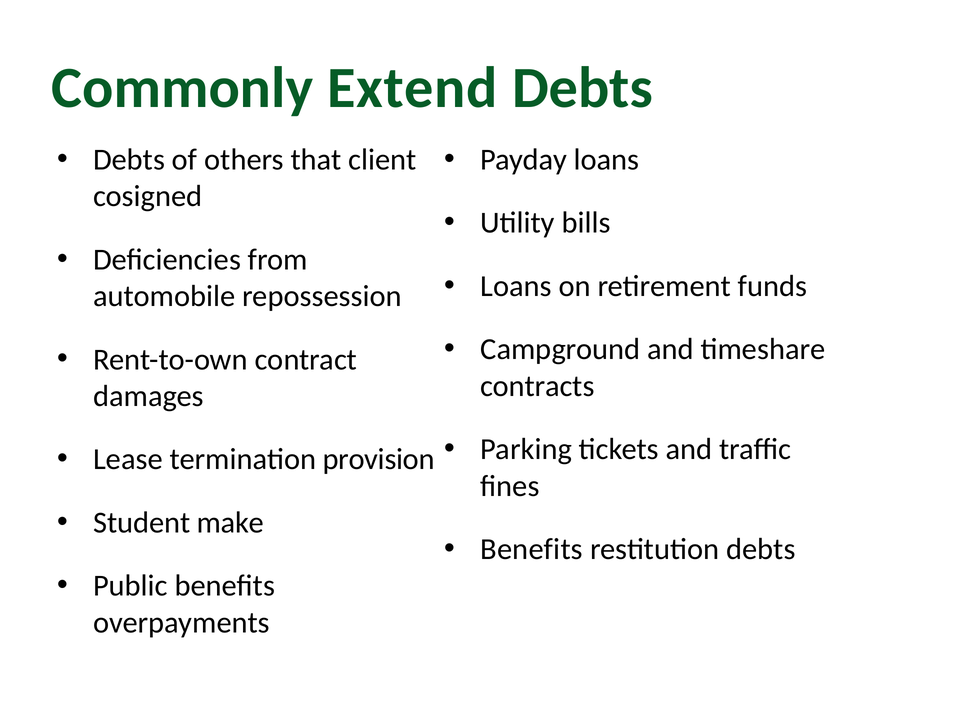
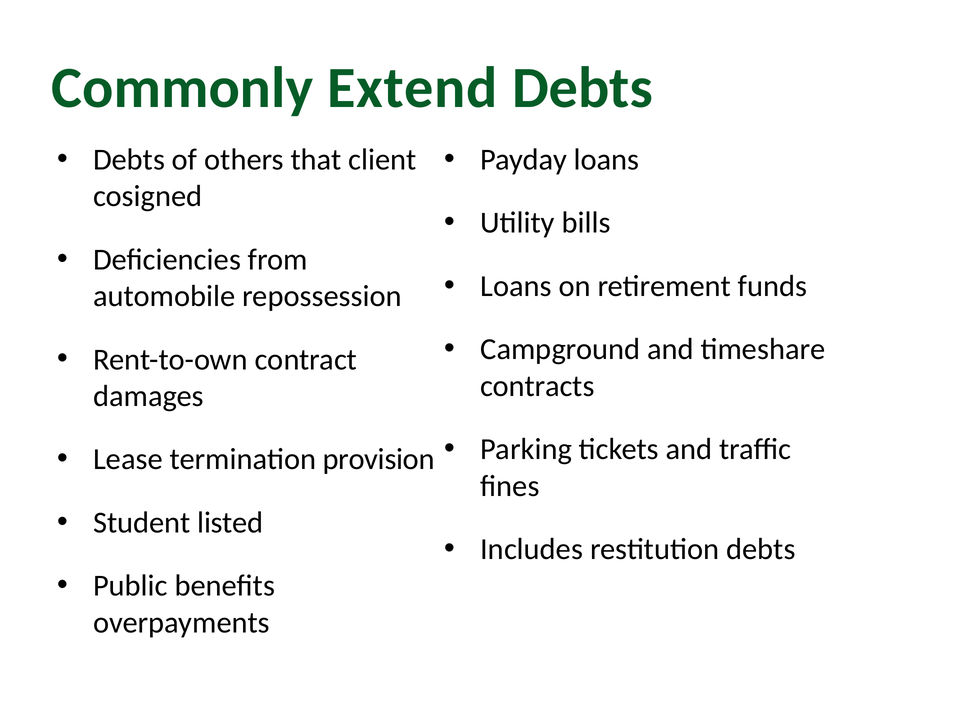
make: make -> listed (230, 523)
Benefits: Benefits -> Includes (532, 549)
